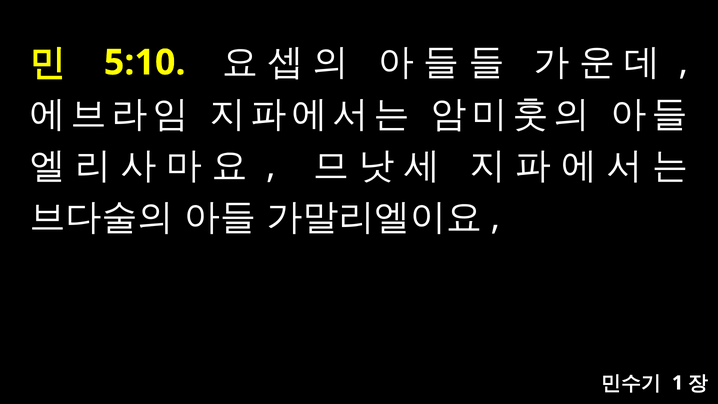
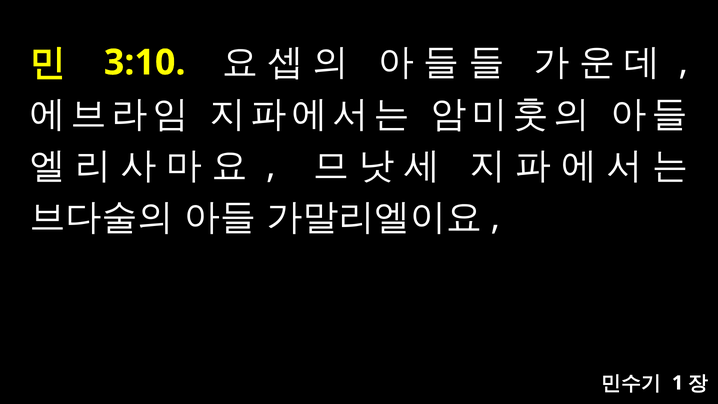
5:10: 5:10 -> 3:10 (145, 63)
